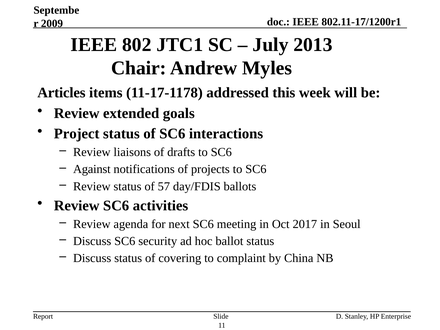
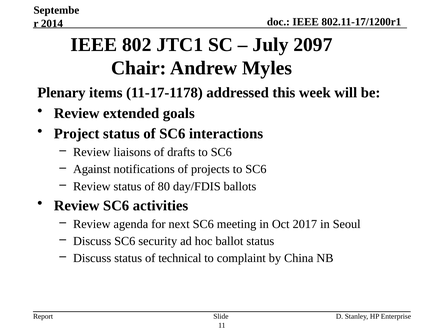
2009: 2009 -> 2014 (52, 23)
2013: 2013 -> 2097 (313, 45)
Articles: Articles -> Plenary (61, 93)
57: 57 -> 80 (164, 186)
covering: covering -> technical (180, 258)
